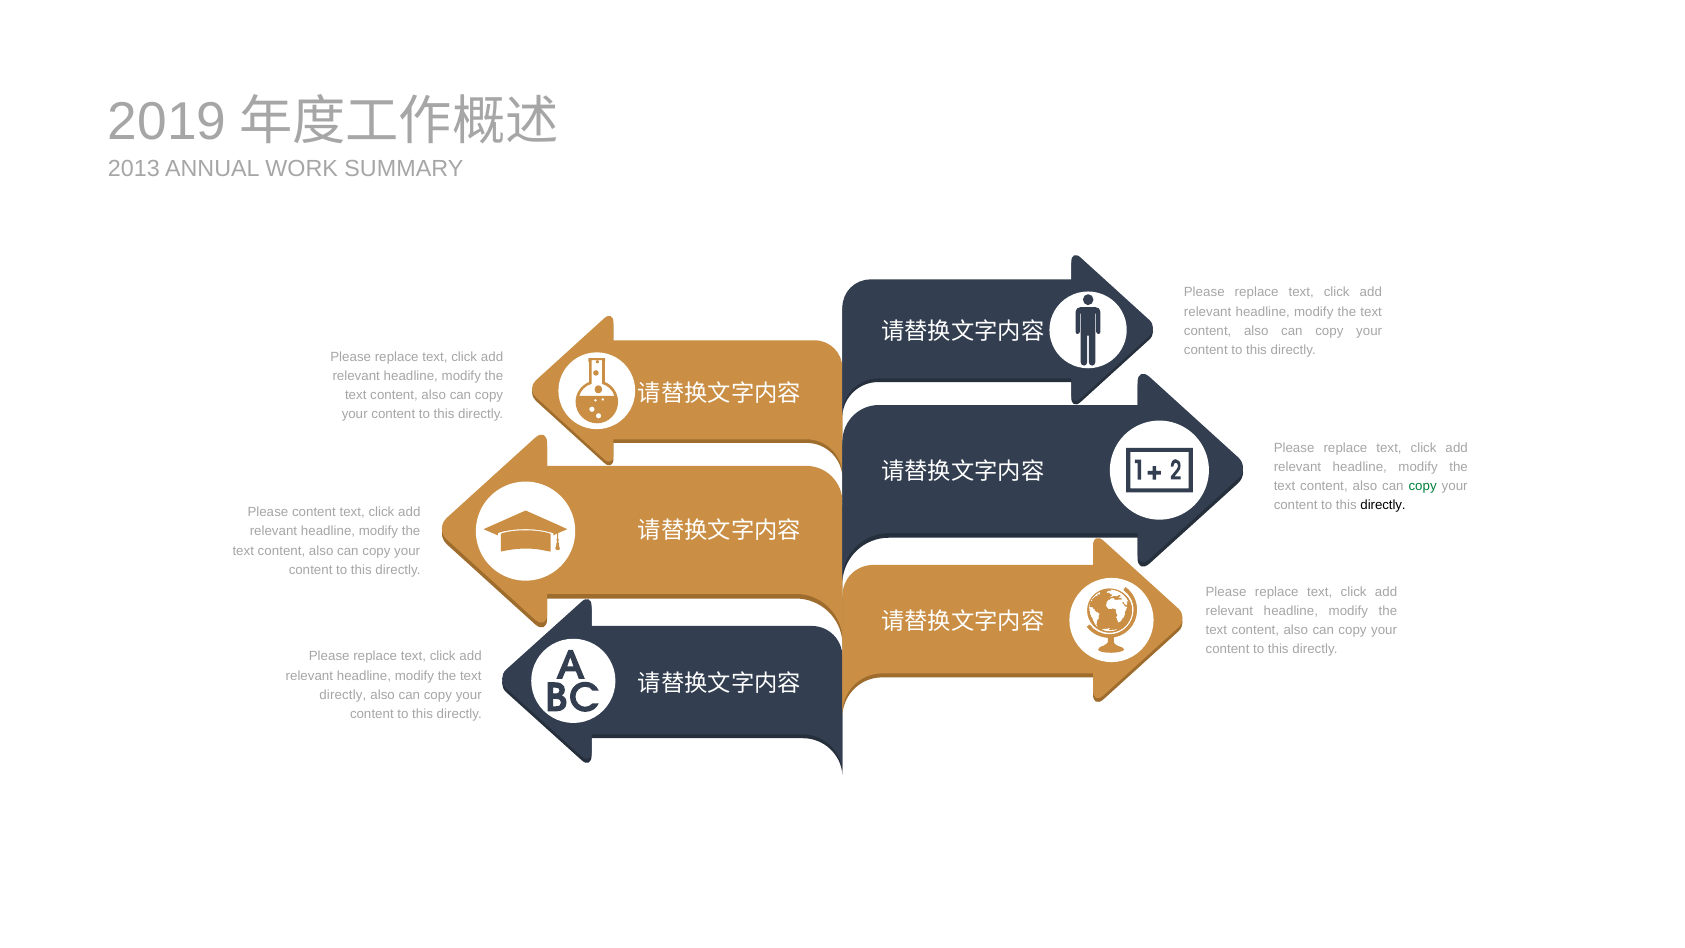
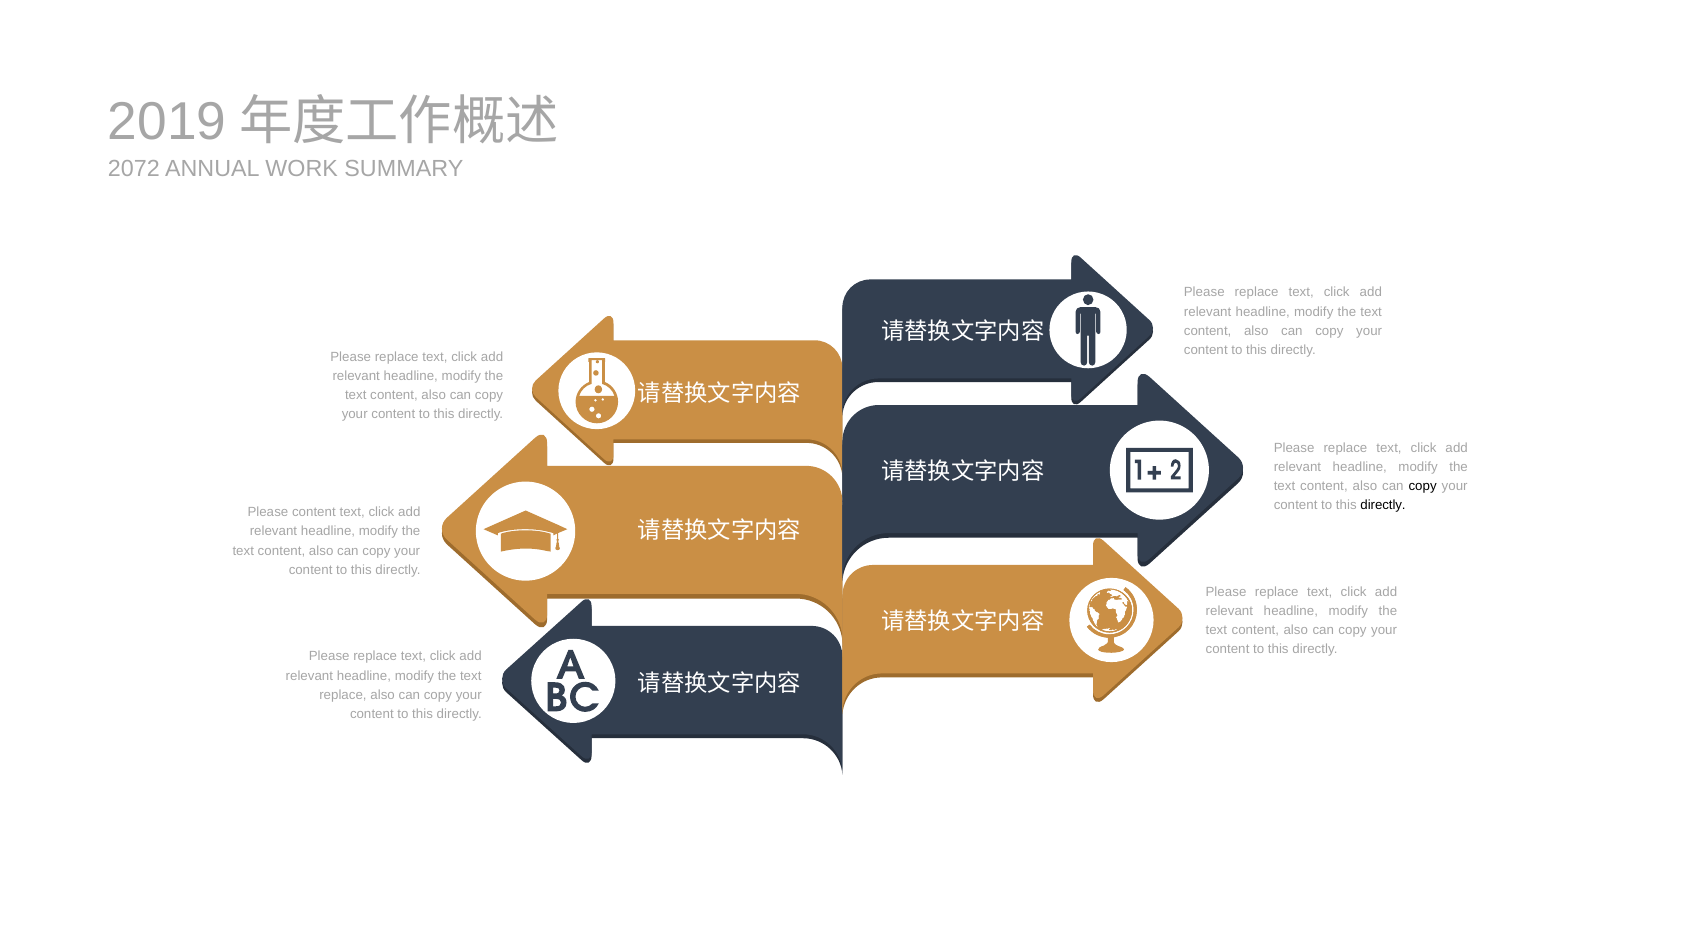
2013: 2013 -> 2072 (134, 169)
copy colour: green -> black (1423, 486)
directly: directly -> replace (343, 695)
